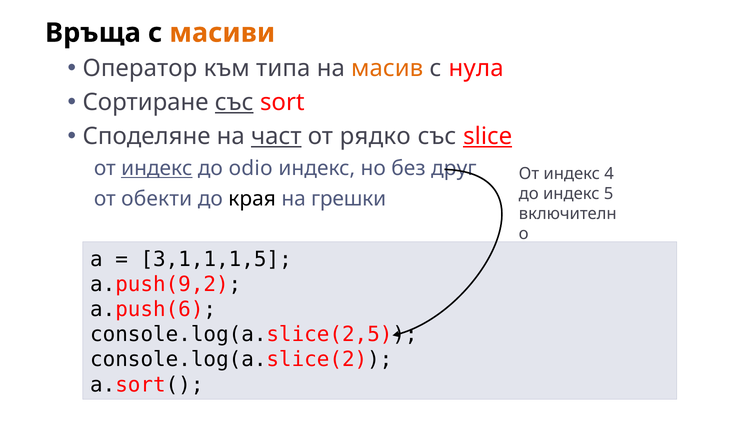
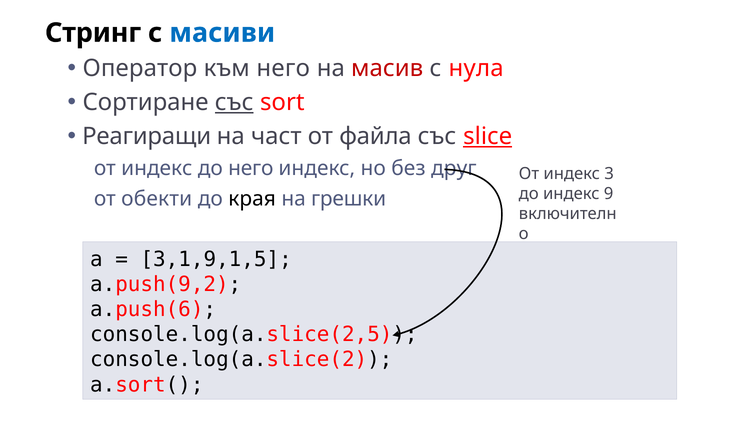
Връща: Връща -> Стринг (93, 33)
масиви colour: orange -> blue (222, 33)
към типа: типа -> него (283, 69)
масив colour: orange -> red (387, 69)
Споделяне: Споделяне -> Реагиращи (147, 137)
част underline: present -> none (276, 137)
рядко: рядко -> файла (375, 137)
индекс underline: present -> none (157, 168)
до odio: odio -> него (251, 168)
4: 4 -> 3 (609, 174)
5: 5 -> 9 (609, 194)
3,1,1,1,5: 3,1,1,1,5 -> 3,1,9,1,5 (216, 259)
